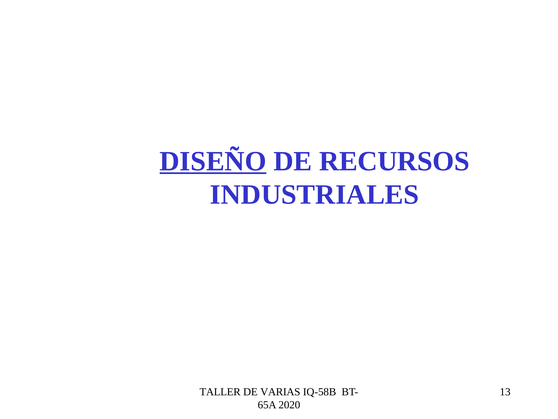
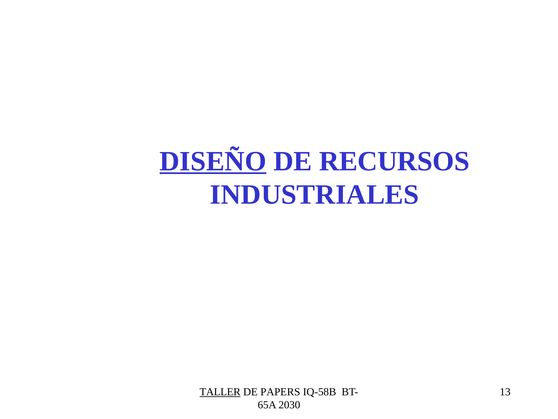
TALLER underline: none -> present (220, 391)
VARIAS: VARIAS -> PAPERS (280, 391)
2020: 2020 -> 2030 (289, 404)
